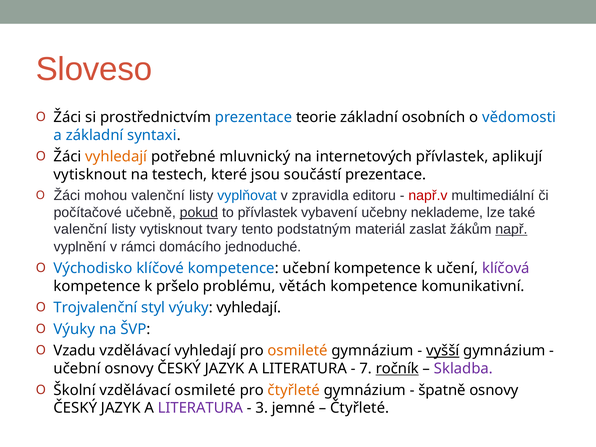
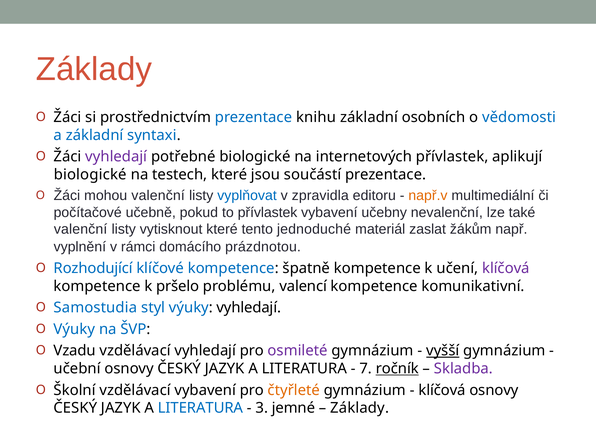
Sloveso: Sloveso -> Základy (94, 69)
teorie: teorie -> knihu (316, 117)
vyhledají colour: orange -> purple (116, 157)
potřebné mluvnický: mluvnický -> biologické (255, 157)
vytisknout: vytisknout -> biologické (90, 175)
např.v colour: red -> orange (428, 196)
pokud underline: present -> none (199, 212)
neklademe: neklademe -> nevalenční (447, 212)
vytisknout tvary: tvary -> které (222, 229)
podstatným: podstatným -> jednoduché (314, 229)
např underline: present -> none (511, 229)
jednoduché: jednoduché -> prázdnotou (263, 247)
Východisko: Východisko -> Rozhodující (93, 268)
kompetence učební: učební -> špatně (306, 268)
větách: větách -> valencí (303, 286)
Trojvalenční: Trojvalenční -> Samostudia (95, 308)
osmileté colour: orange -> purple (298, 351)
vzdělávací osmileté: osmileté -> vybavení (205, 390)
špatně: špatně -> klíčová (442, 390)
LITERATURA colour: purple -> blue (201, 408)
Čtyřleté: Čtyřleté -> Základy (360, 408)
